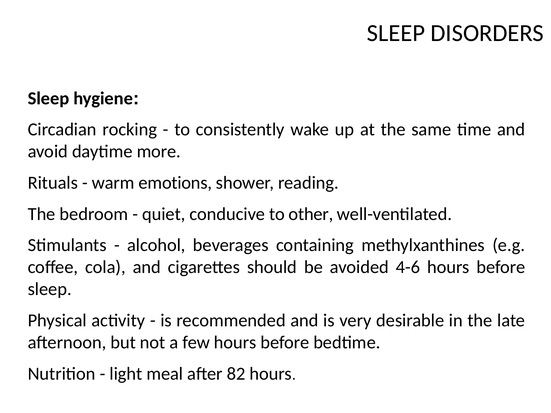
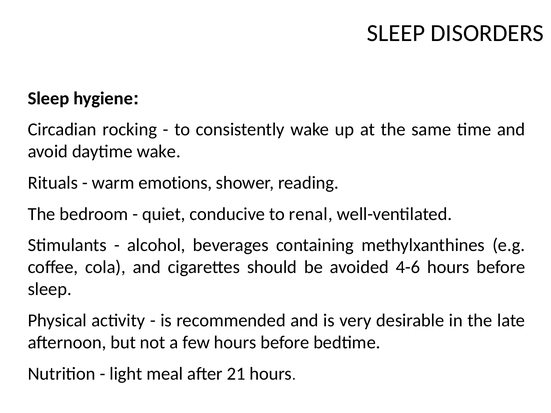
daytime more: more -> wake (159, 152)
other: other -> renal (311, 214)
82: 82 -> 21 (236, 374)
